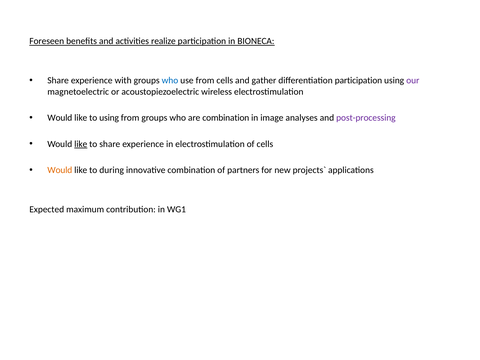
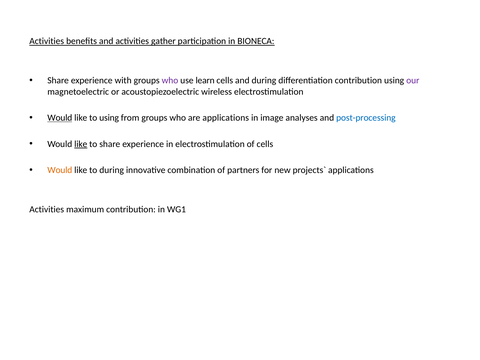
Foreseen: Foreseen -> Activities (47, 41)
realize: realize -> gather (163, 41)
who colour: blue -> purple (170, 80)
use from: from -> learn (205, 80)
and gather: gather -> during (264, 80)
differentiation participation: participation -> contribution (358, 80)
Would underline: none -> present (60, 118)
are combination: combination -> applications (226, 118)
post-processing colour: purple -> blue (366, 118)
Expected: Expected -> Activities (47, 209)
